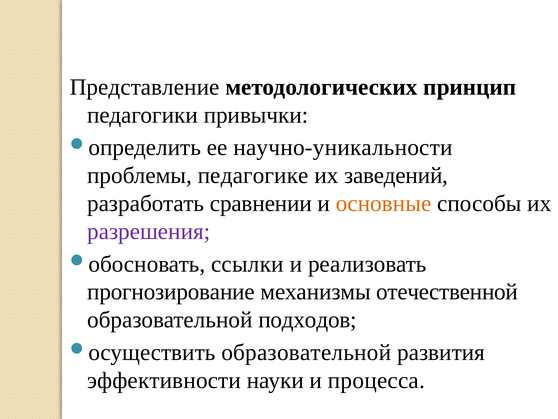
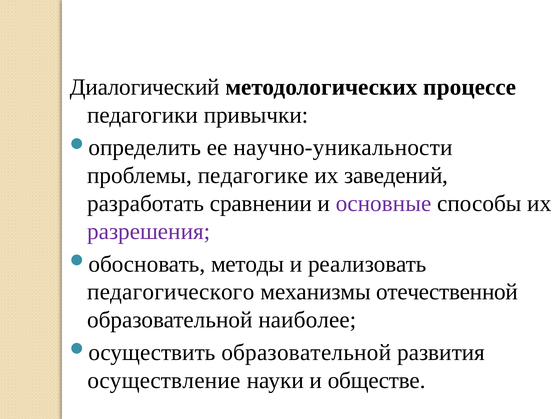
Представление: Представление -> Диалогический (145, 87)
принцип: принцип -> процессе (470, 87)
основные colour: orange -> purple (384, 203)
ссылки: ссылки -> методы (248, 264)
прогнозирование: прогнозирование -> педагогического (171, 292)
подходов: подходов -> наиболее (307, 320)
эффективности: эффективности -> осуществление (164, 380)
процесса: процесса -> обществе (377, 380)
